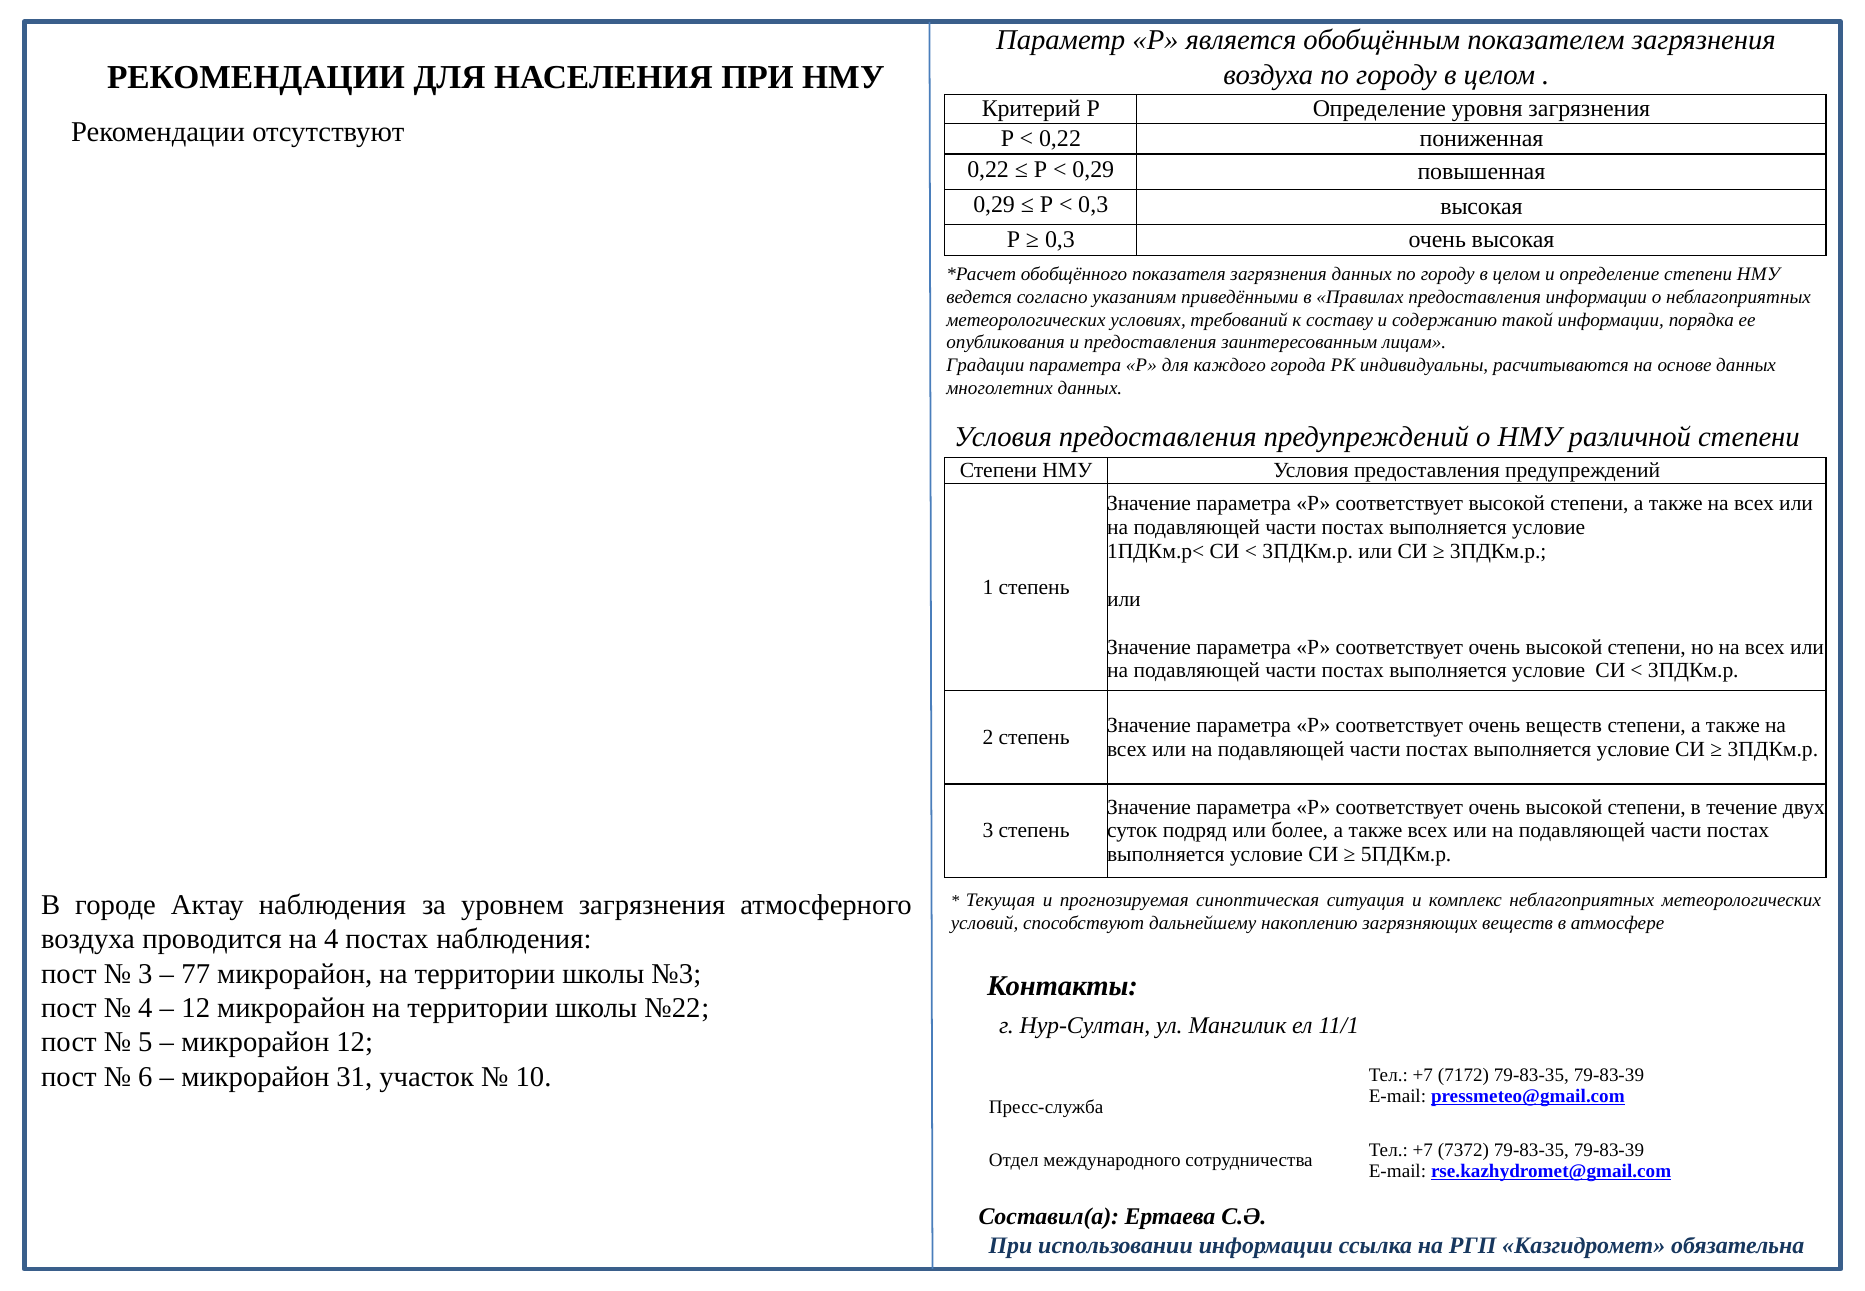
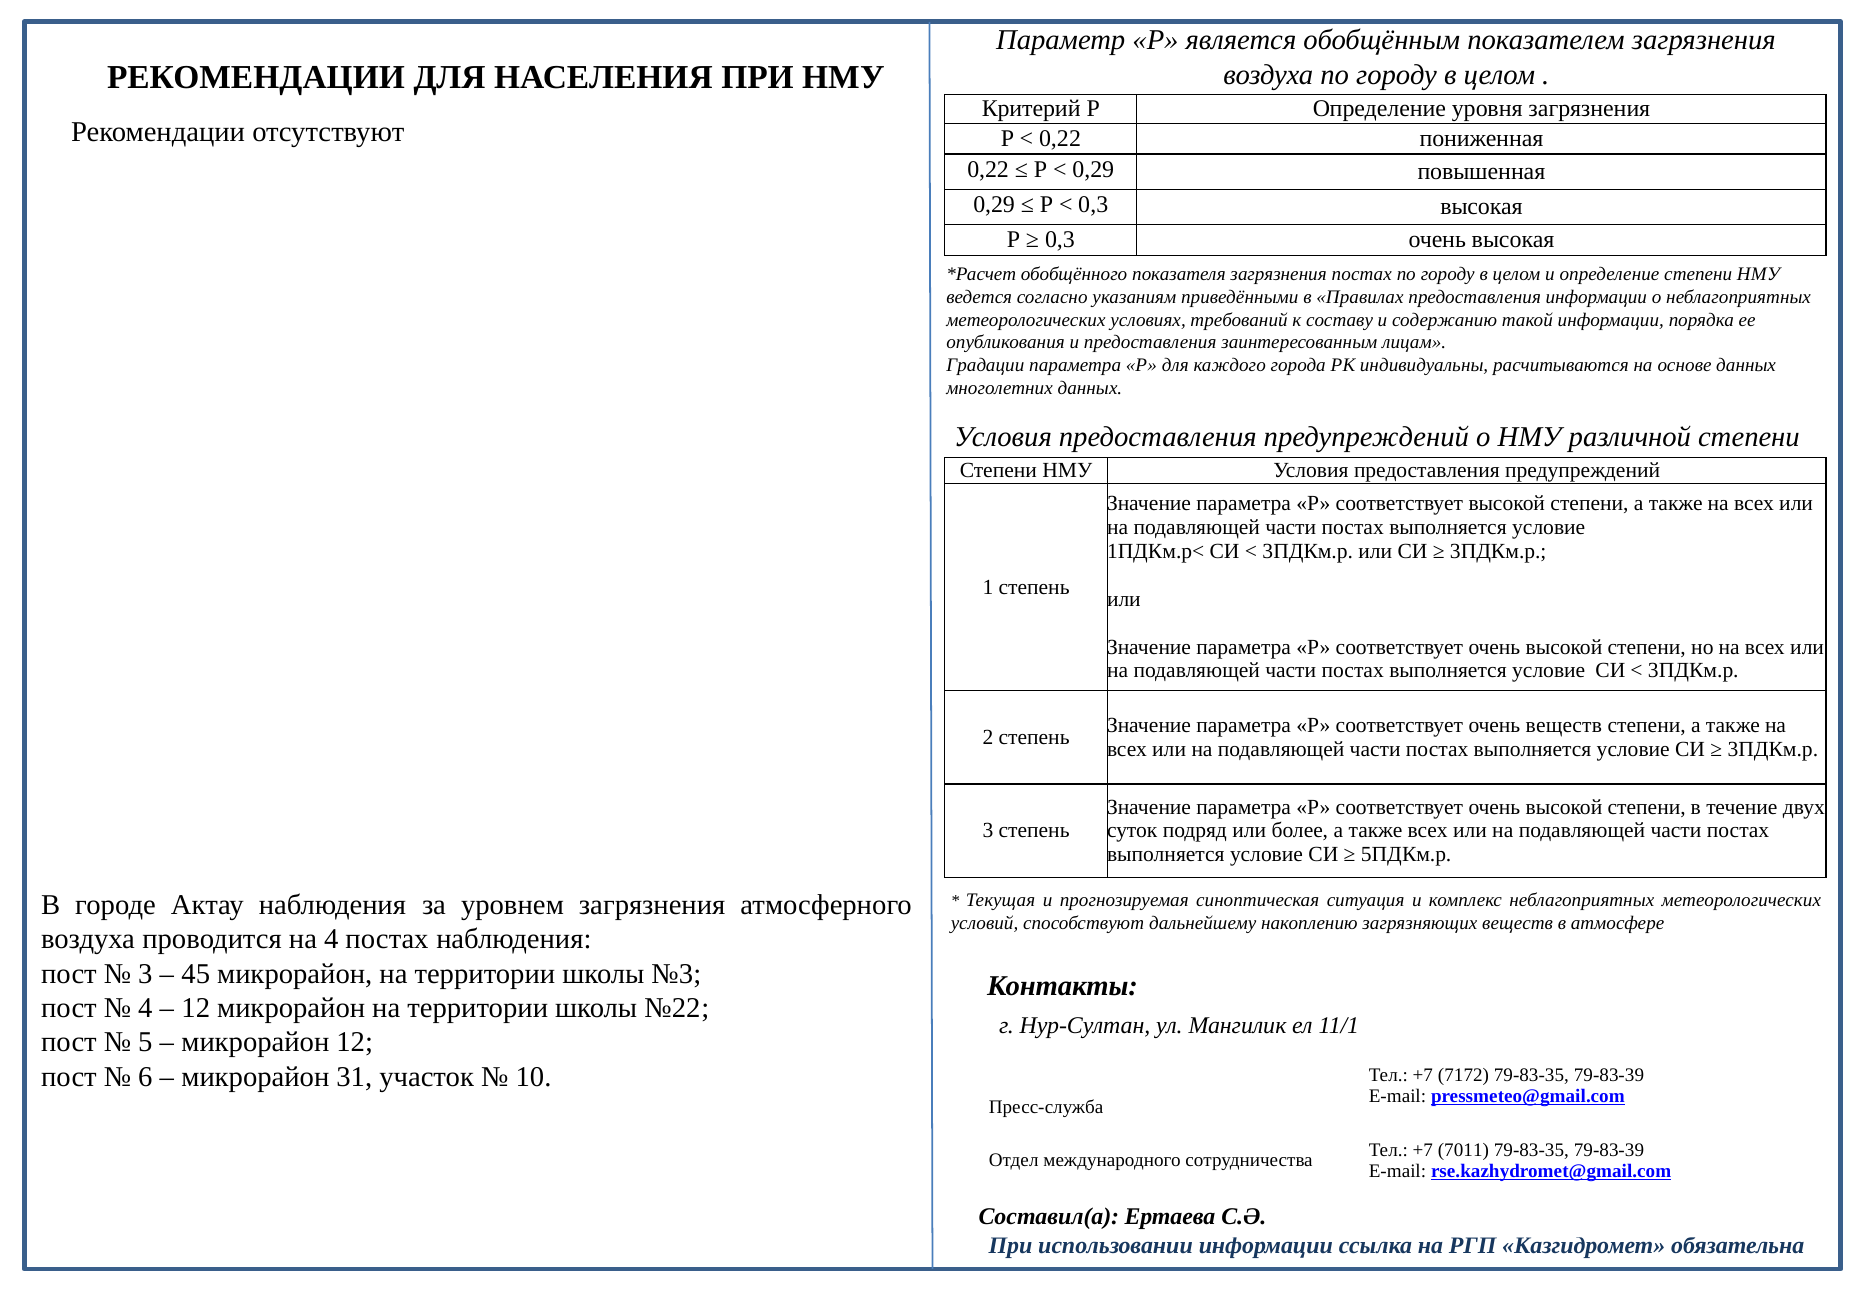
загрязнения данных: данных -> постах (1362, 274)
77: 77 -> 45 (196, 974)
7372: 7372 -> 7011 (1463, 1150)
